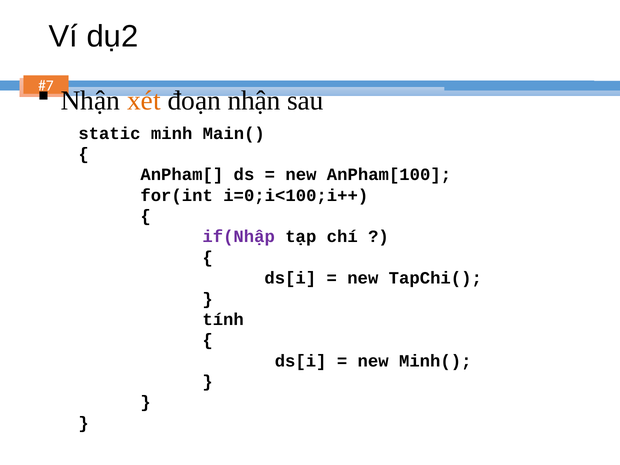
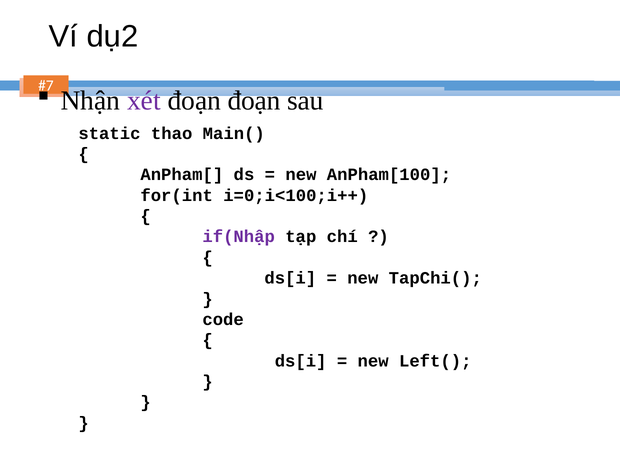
xét colour: orange -> purple (144, 101)
đoạn nhận: nhận -> đoạn (254, 101)
minh: minh -> thao (172, 133)
tính: tính -> code (223, 319)
Minh(: Minh( -> Left( (435, 361)
